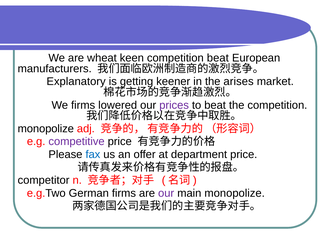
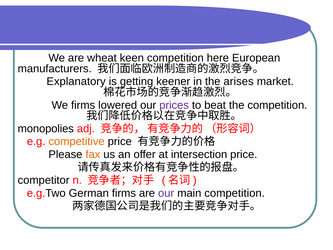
competition beat: beat -> here (218, 58)
monopolize: monopolize -> monopolies (46, 129)
competitive colour: purple -> orange (77, 141)
fax colour: blue -> orange (93, 154)
department: department -> intersection (199, 154)
main monopolize: monopolize -> competition (235, 193)
